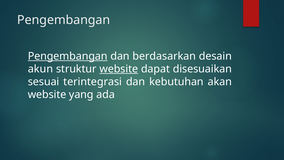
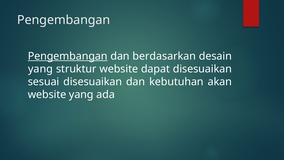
akun: akun -> yang (40, 69)
website underline: present -> none (119, 69)
sesuai terintegrasi: terintegrasi -> disesuaikan (93, 82)
